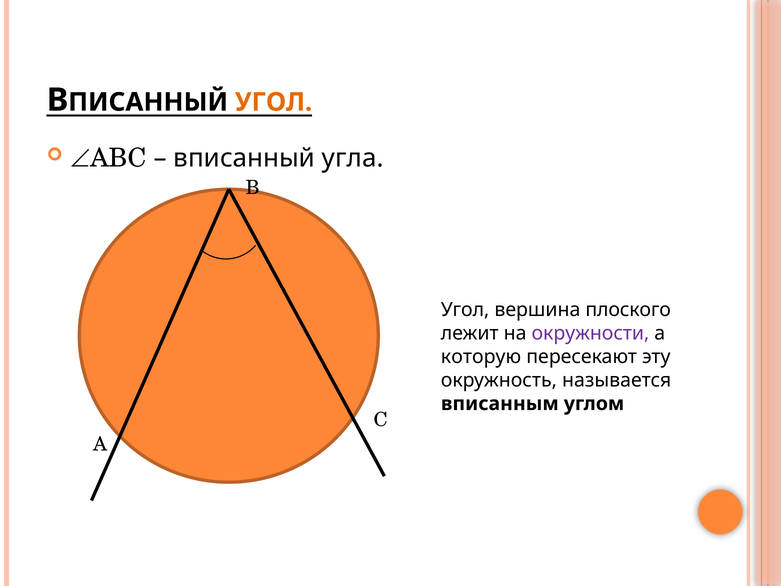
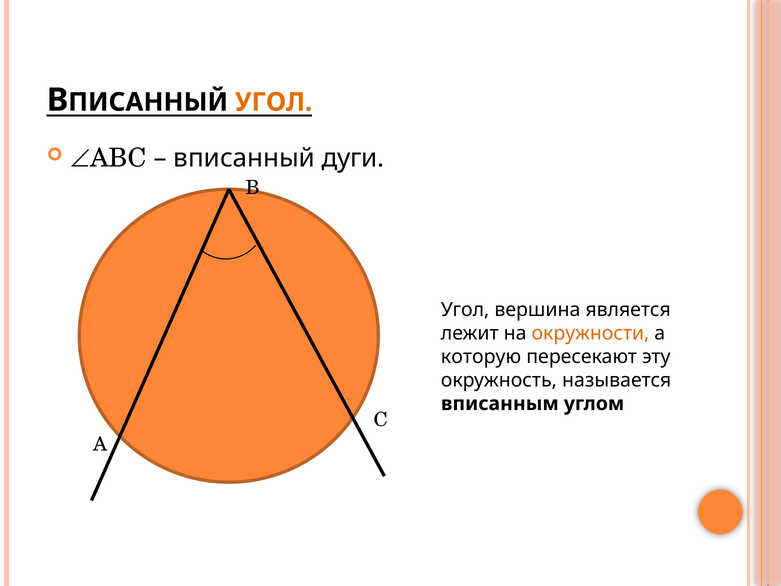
угла: угла -> дуги (353, 158)
плоского: плоского -> является (628, 310)
окружности colour: purple -> orange (590, 333)
